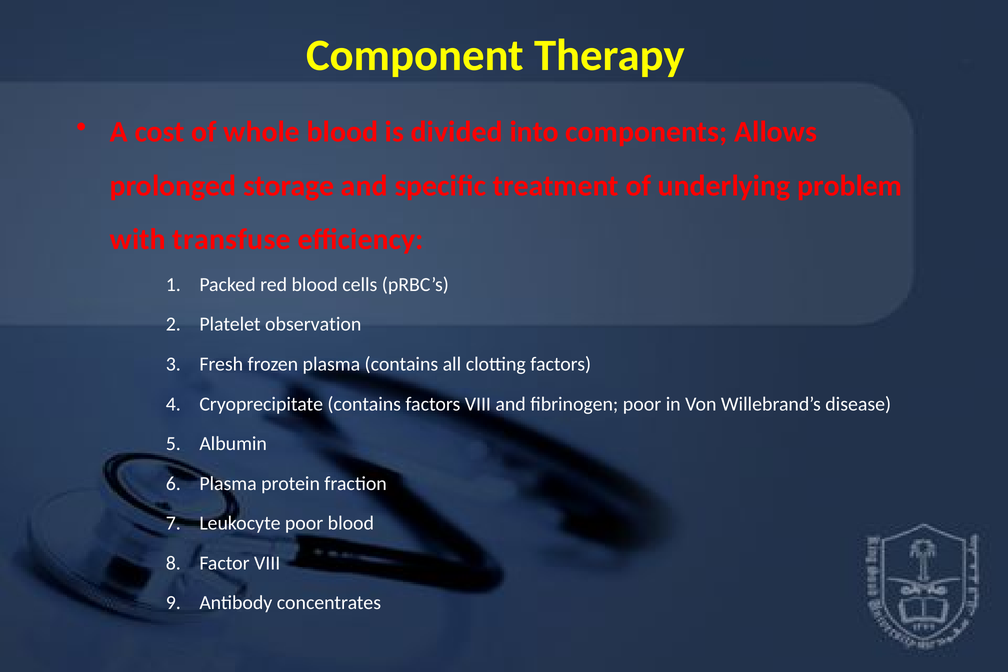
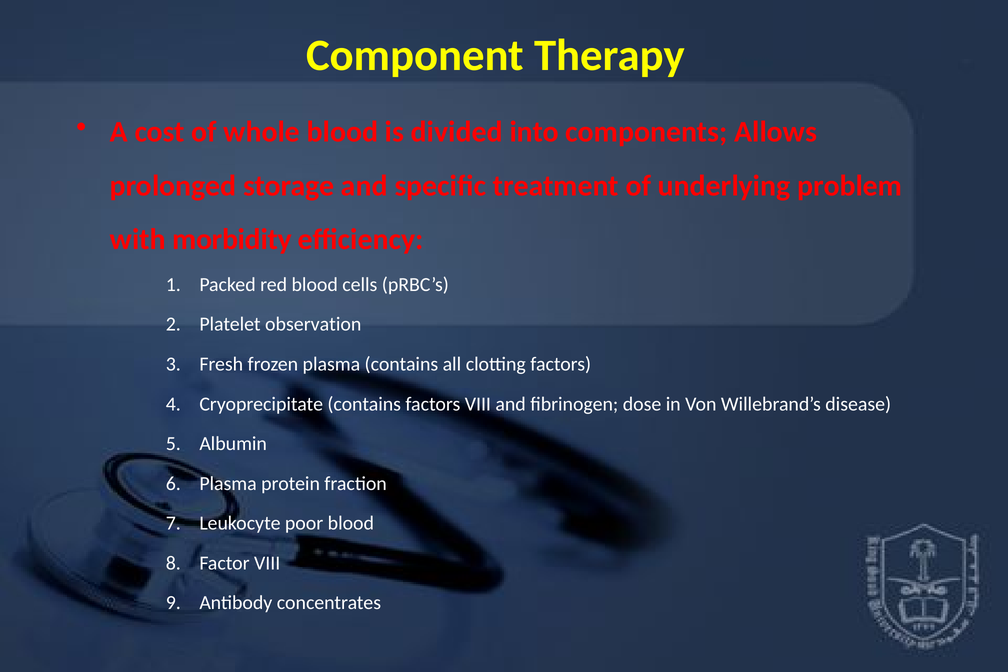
transfuse: transfuse -> morbidity (232, 240)
fibrinogen poor: poor -> dose (642, 404)
